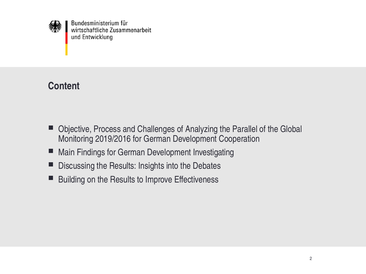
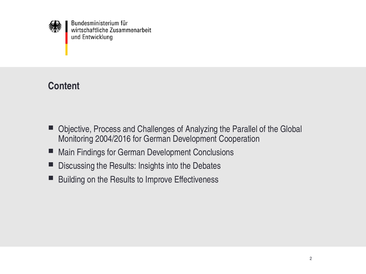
2019/2016: 2019/2016 -> 2004/2016 (113, 139)
Investigating: Investigating -> Conclusions (213, 153)
